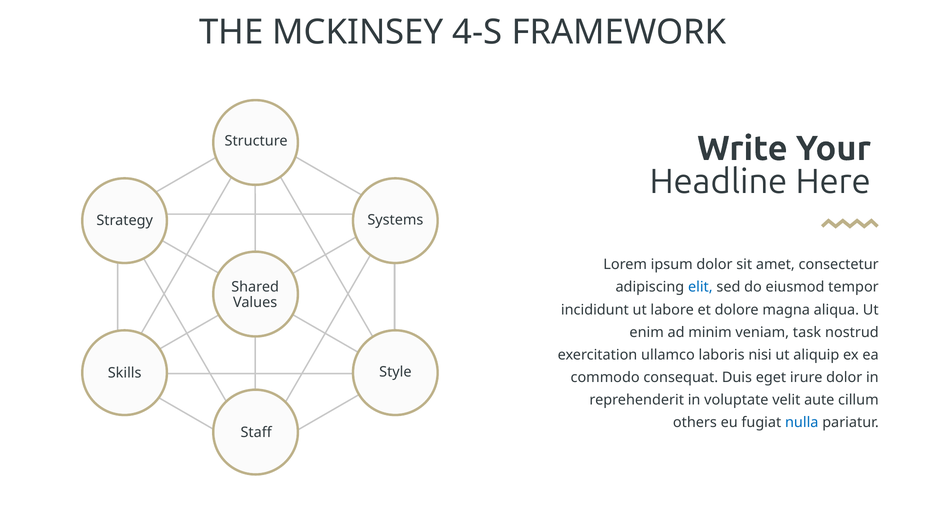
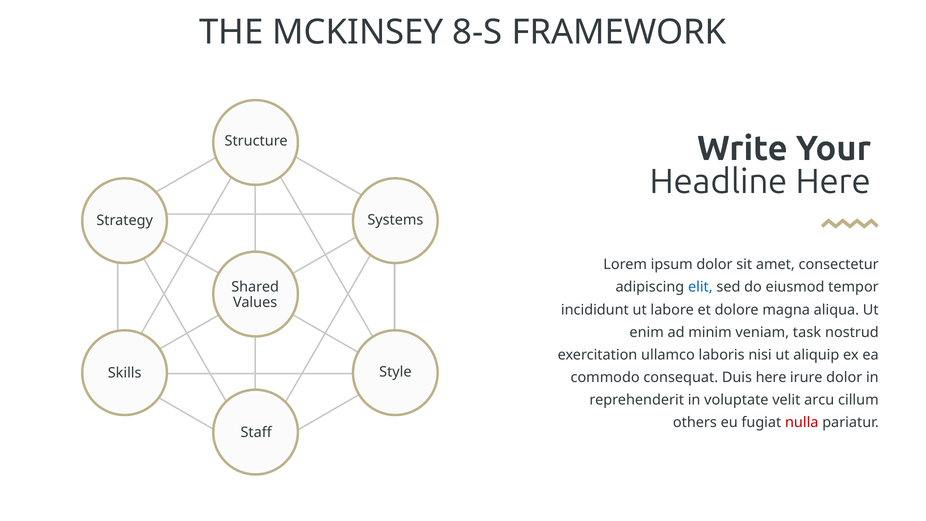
4-S: 4-S -> 8-S (477, 32)
Duis eget: eget -> here (771, 377)
aute: aute -> arcu (819, 400)
nulla colour: blue -> red (802, 423)
